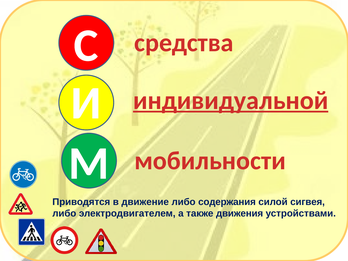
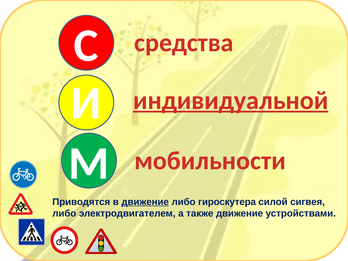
движение underline: none -> present (145, 202)
содержания: содержания -> гироскутера (227, 202)
также движения: движения -> движение (240, 213)
